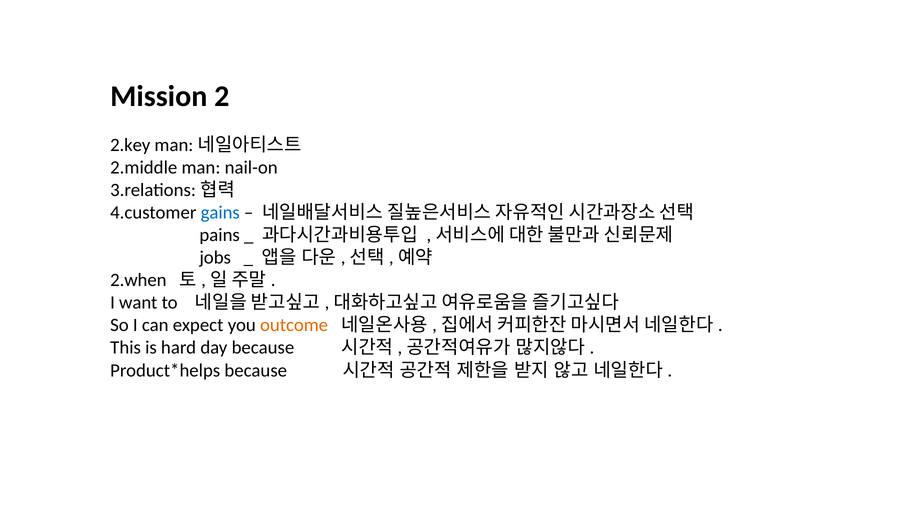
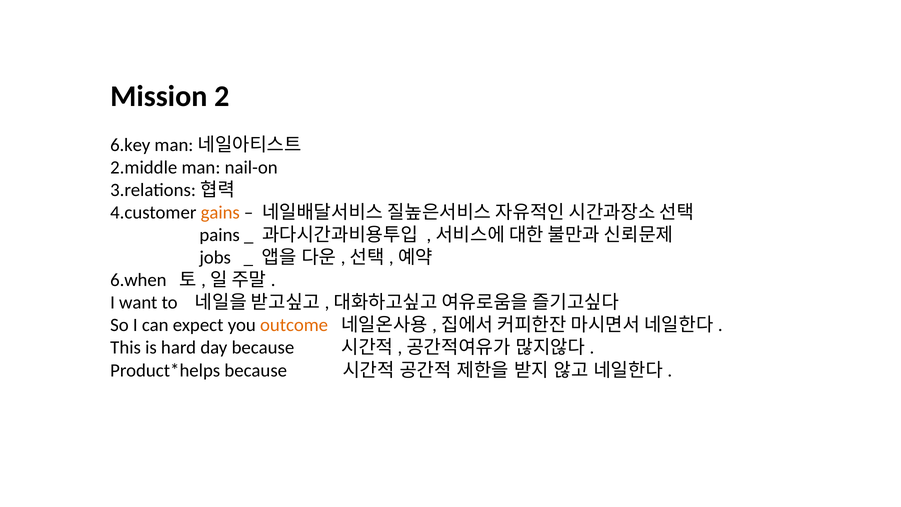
2.key: 2.key -> 6.key (130, 145)
gains colour: blue -> orange (220, 212)
2.when: 2.when -> 6.when (138, 280)
